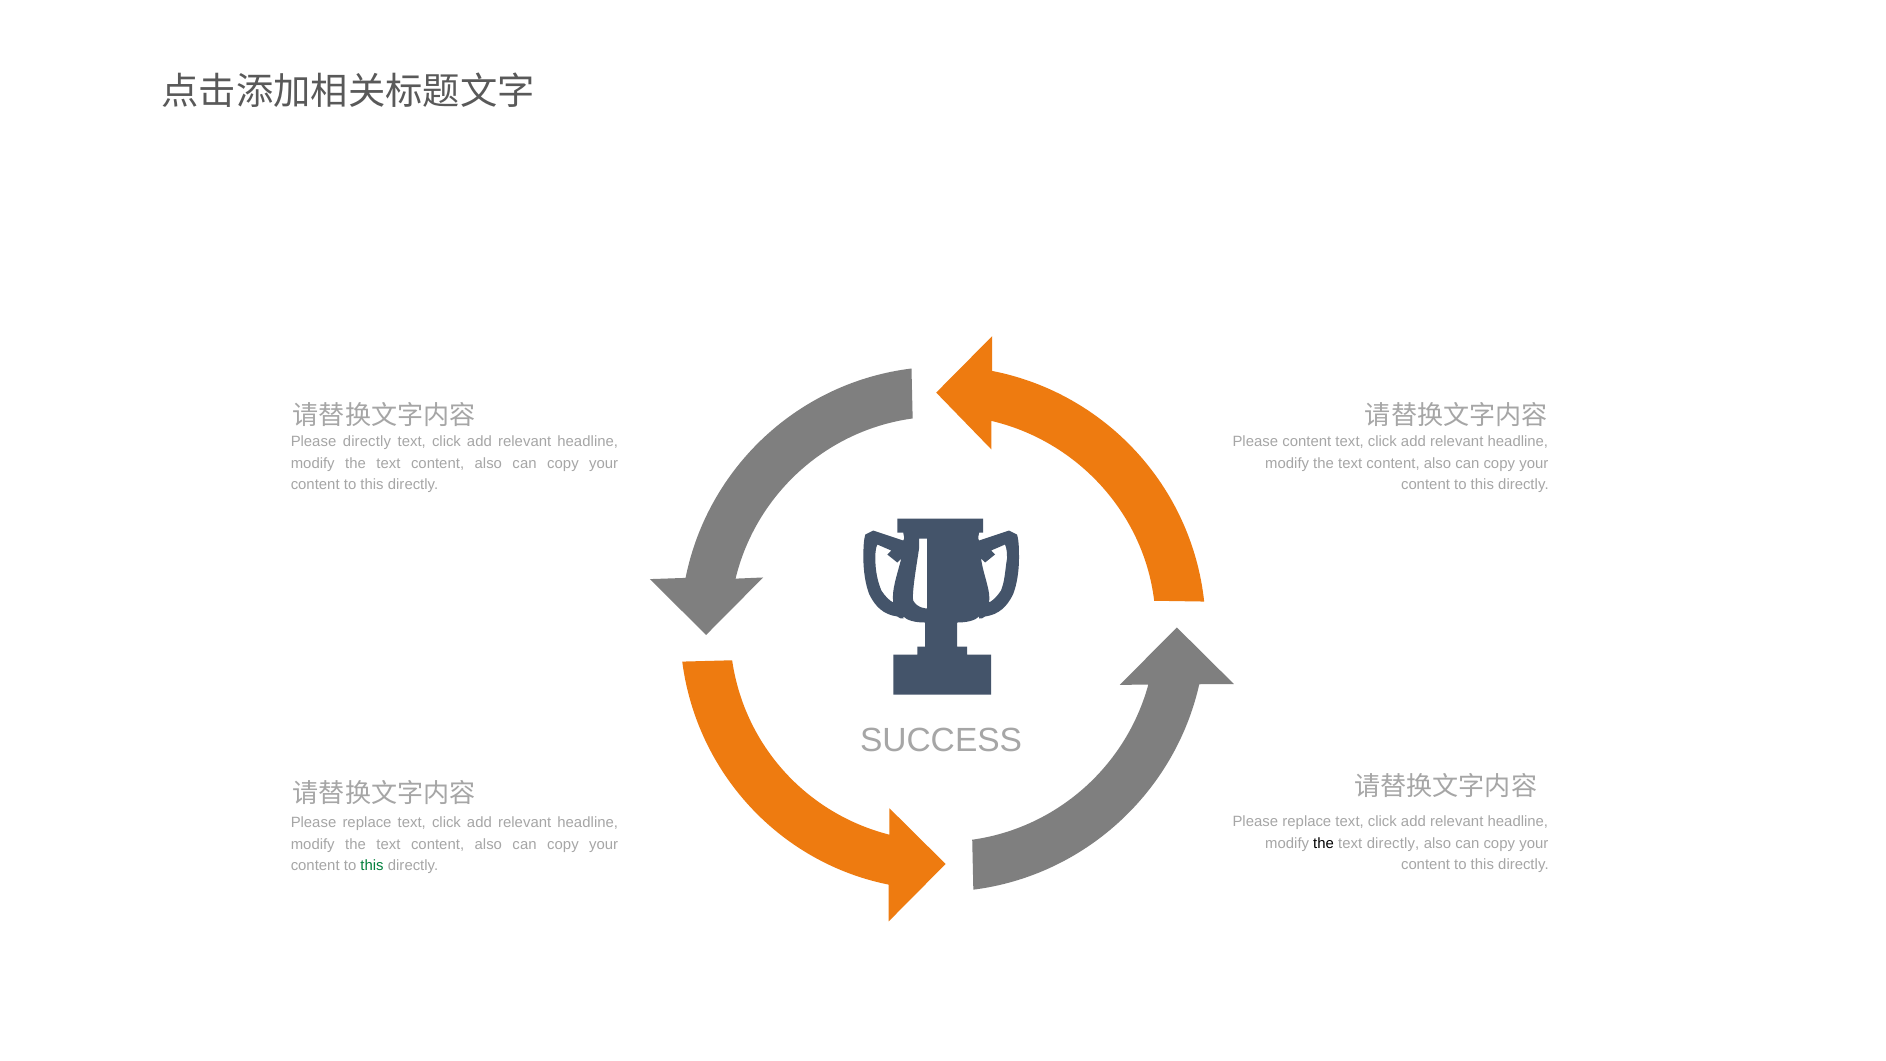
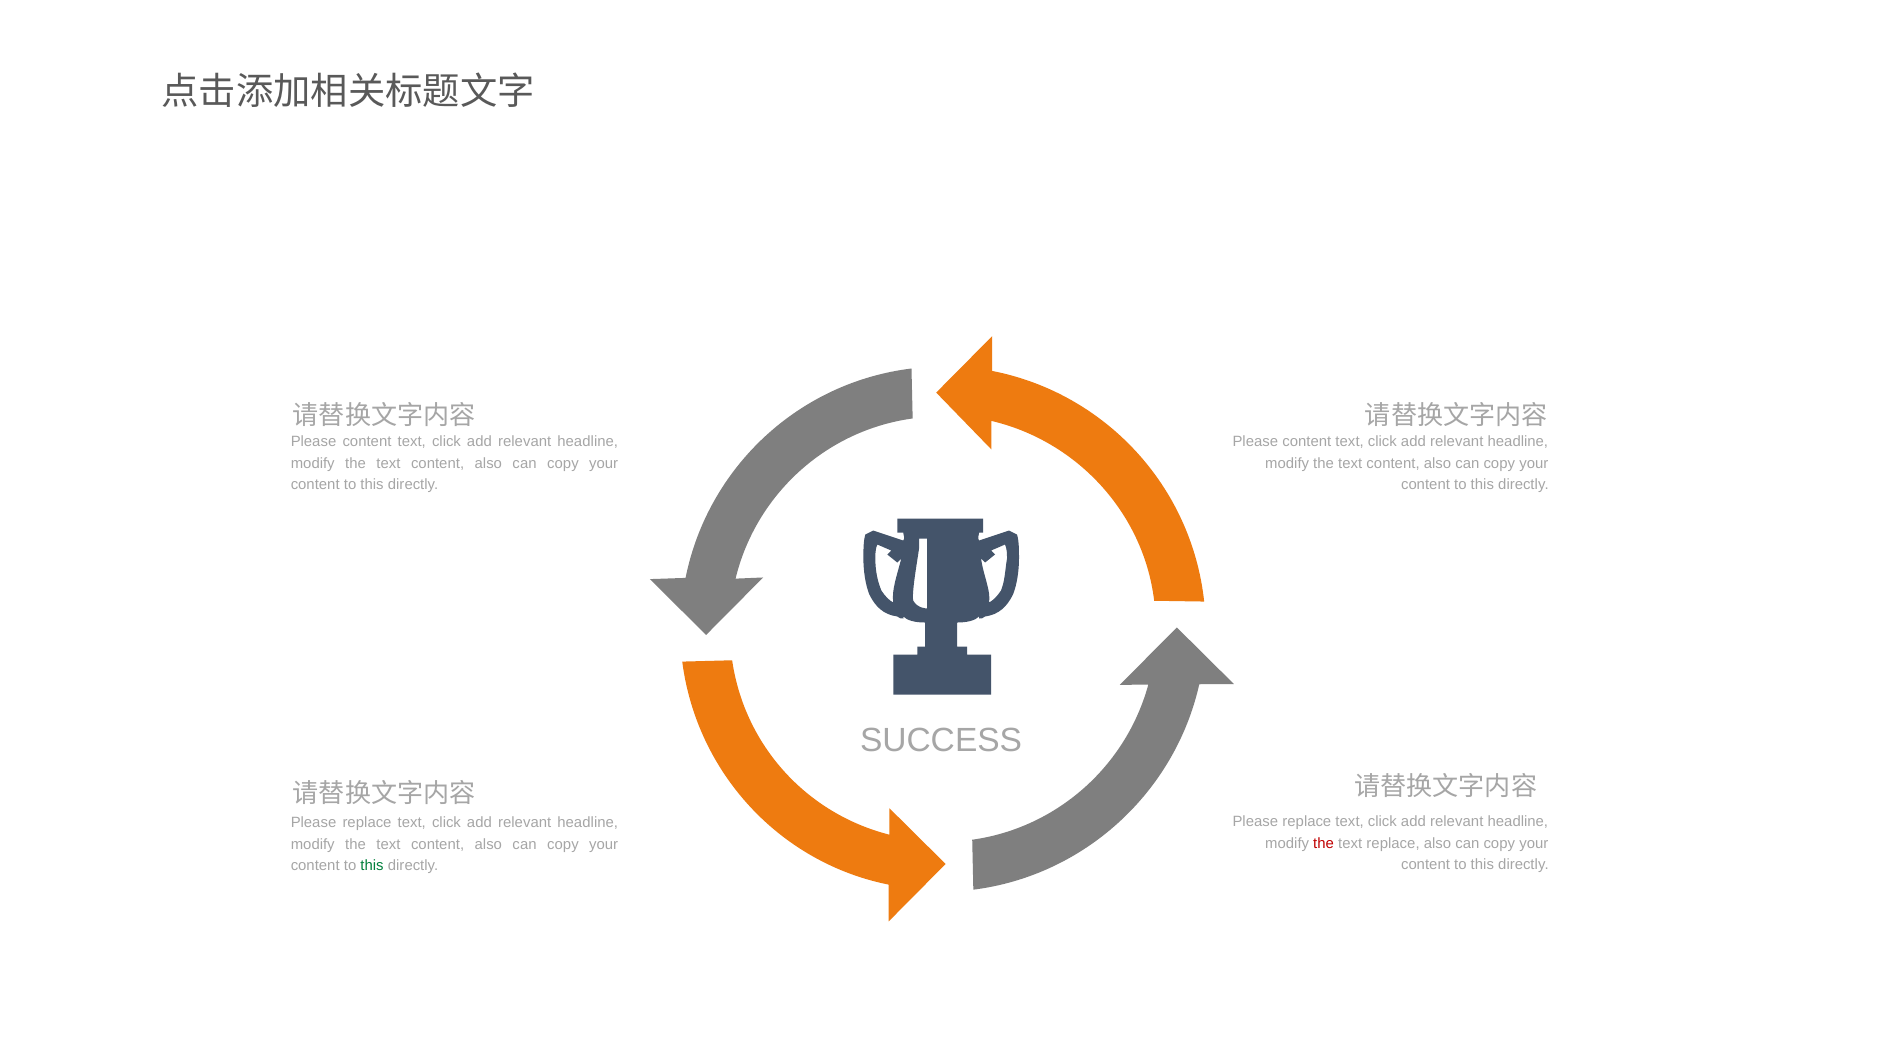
directly: directly -> content (367, 442)
the colour: black -> red (1324, 843)
text directly: directly -> replace (1393, 843)
